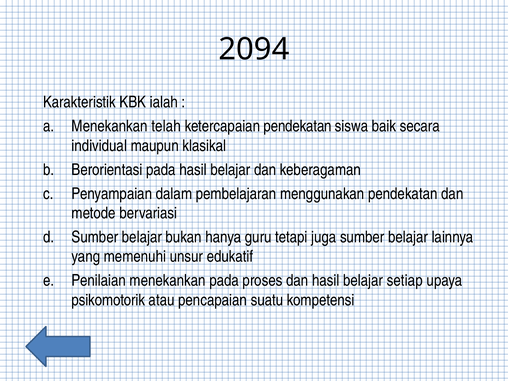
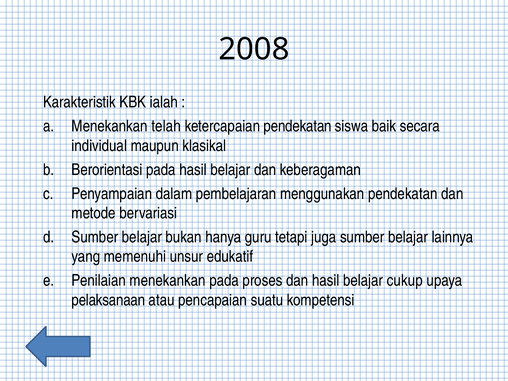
2094: 2094 -> 2008 (254, 49)
setiap: setiap -> cukup (405, 281)
psikomotorik: psikomotorik -> pelaksanaan (108, 300)
